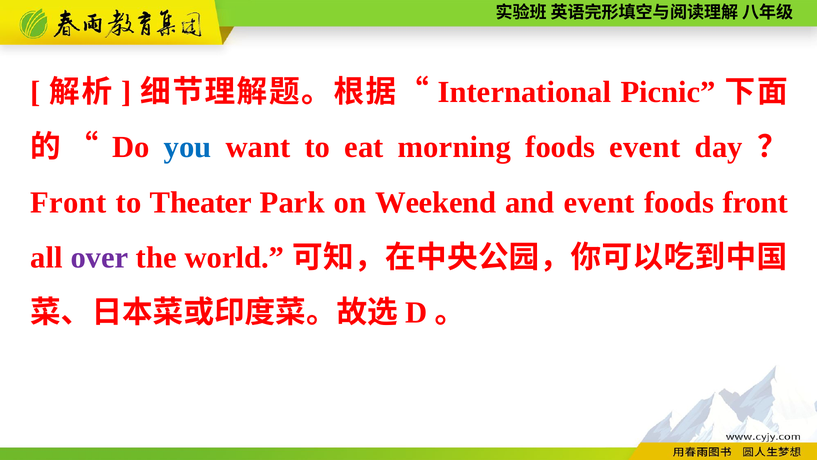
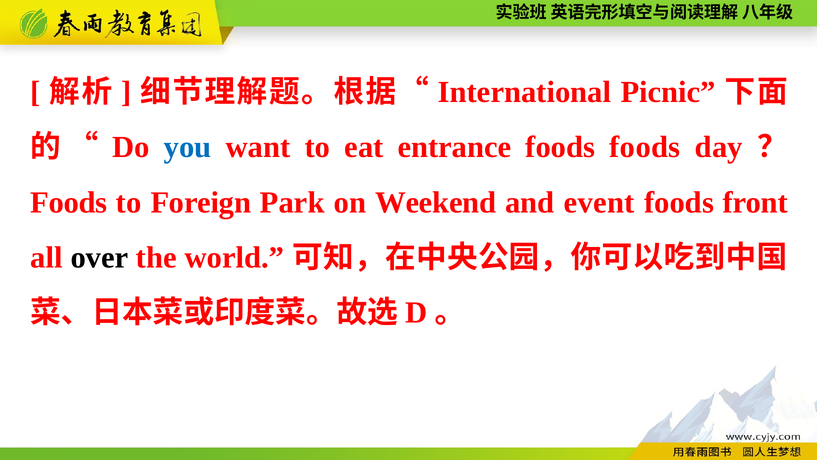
morning: morning -> entrance (454, 147)
foods event: event -> foods (645, 147)
Front: Front -> Foods (69, 202)
Theater: Theater -> Foreign (201, 202)
over colour: purple -> black (99, 257)
